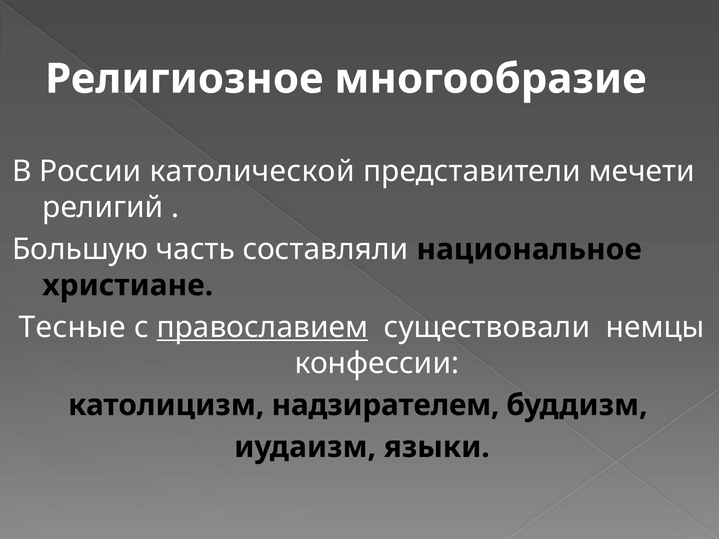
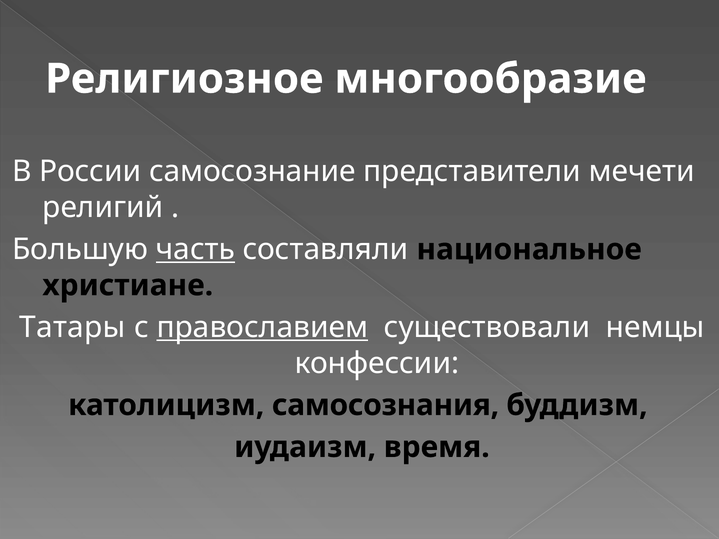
католической: католической -> самосознание (252, 172)
часть underline: none -> present (195, 250)
Тесные: Тесные -> Татары (72, 327)
надзирателем: надзирателем -> самосознания (385, 405)
языки: языки -> время (437, 447)
